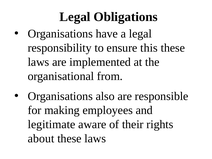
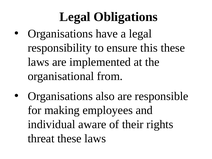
legitimate: legitimate -> individual (52, 124)
about: about -> threat (41, 139)
